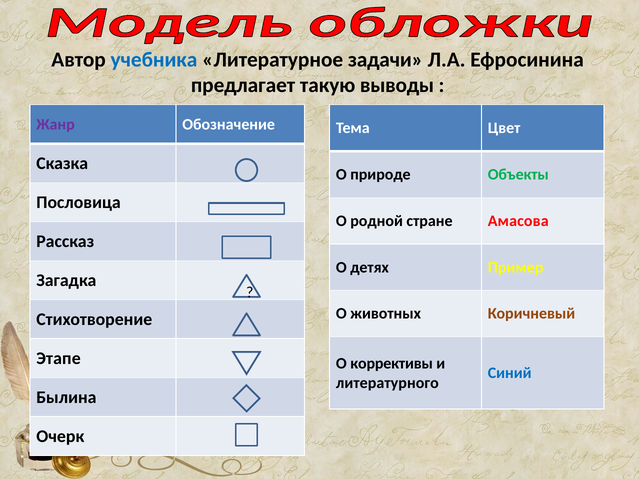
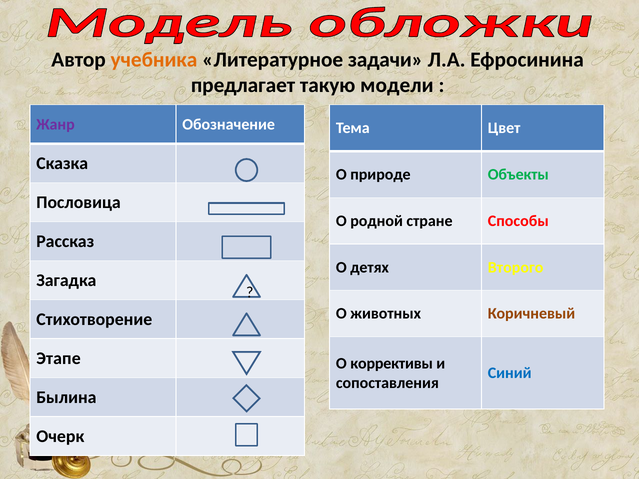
учебника colour: blue -> orange (154, 60)
выводы: выводы -> модели (397, 85)
Амасова: Амасова -> Способы (518, 221)
Пример: Пример -> Второго (516, 267)
литературного: литературного -> сопоставления (387, 383)
